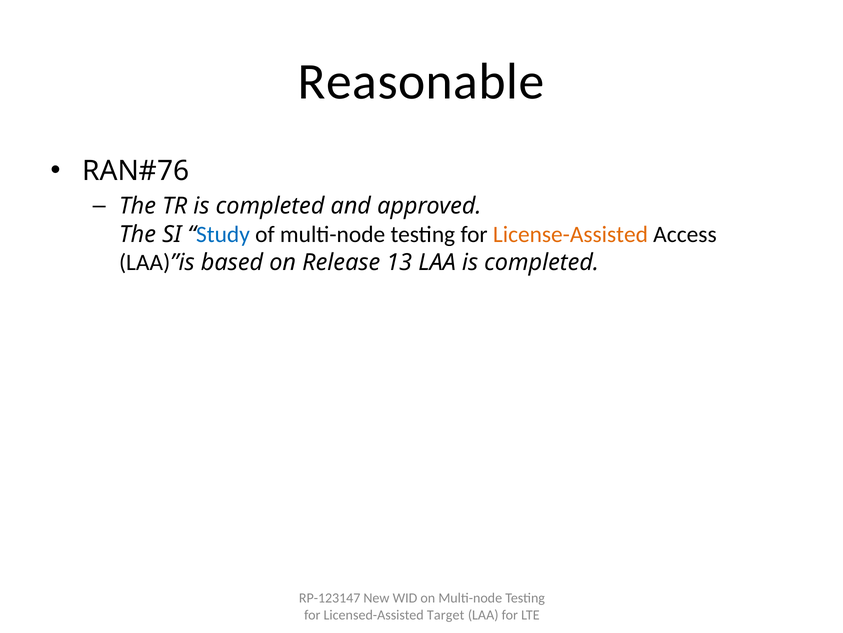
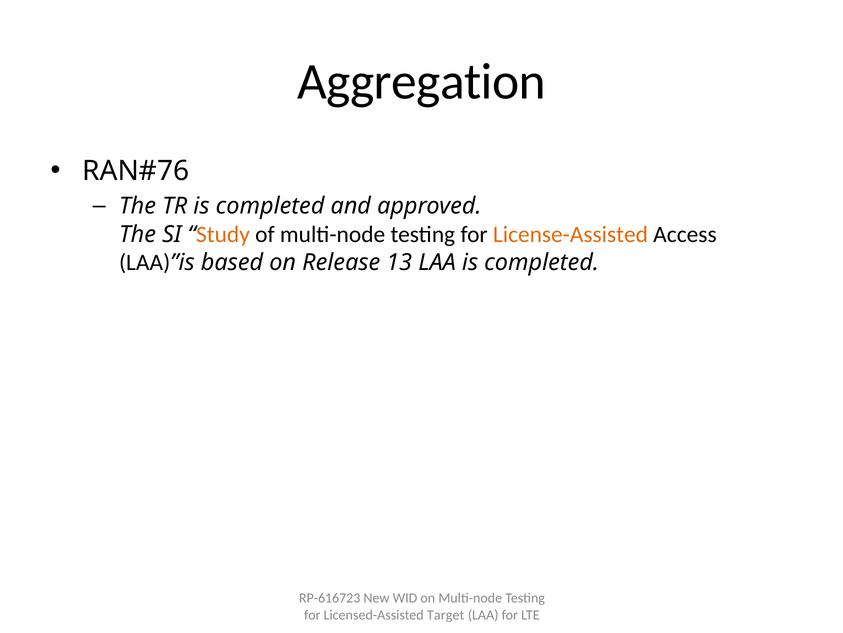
Reasonable: Reasonable -> Aggregation (422, 82)
Study colour: blue -> orange (223, 234)
RP-123147: RP-123147 -> RP-616723 (330, 598)
